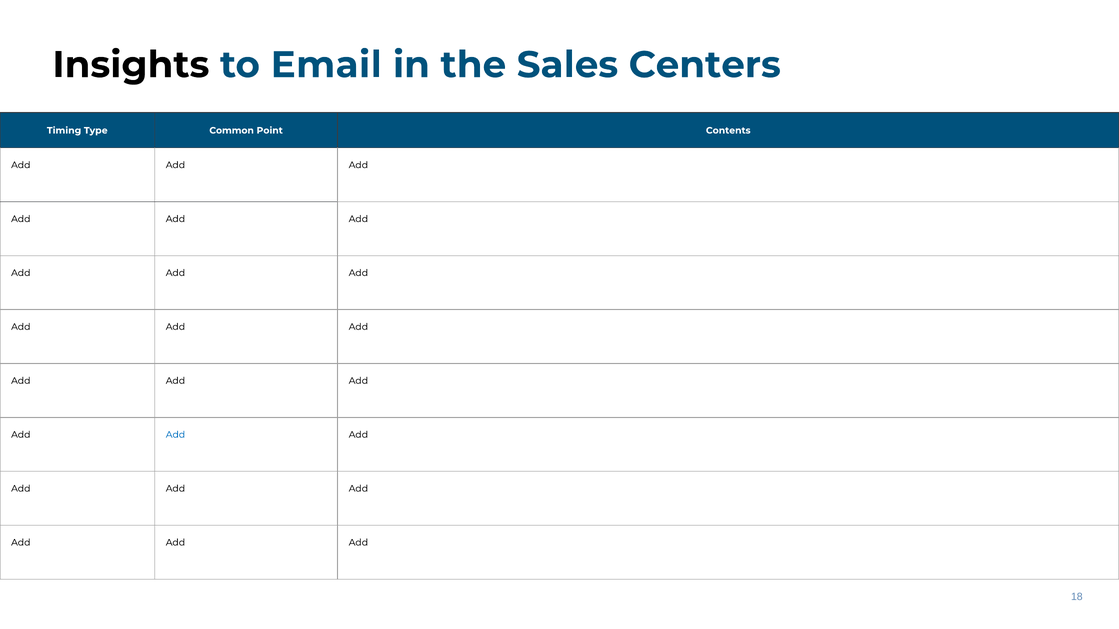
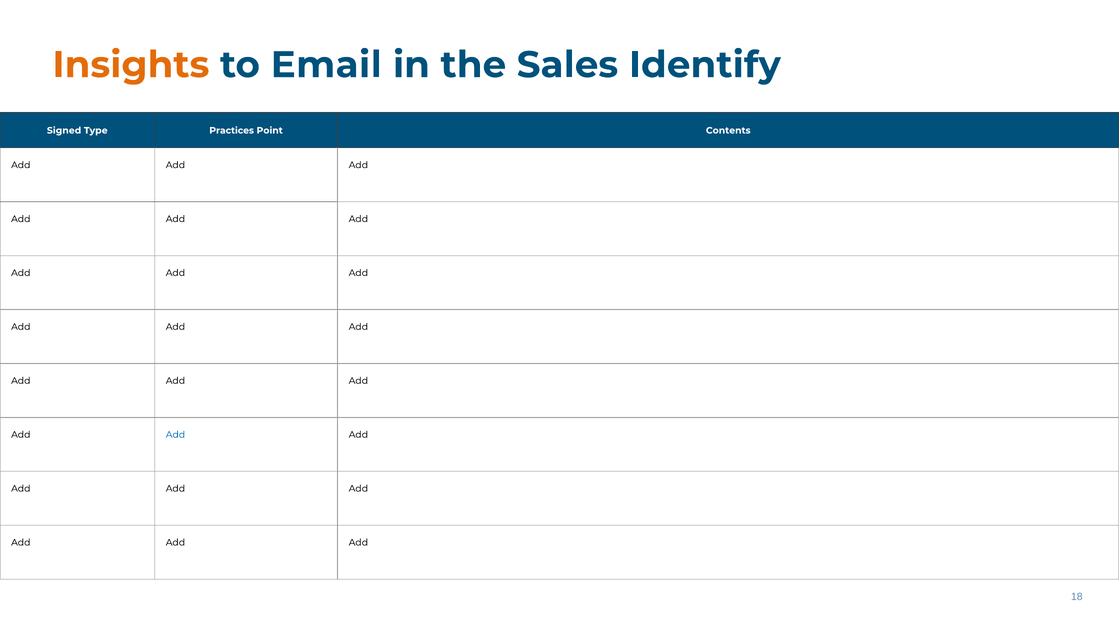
Insights colour: black -> orange (131, 65)
Centers: Centers -> Identify (705, 65)
Timing: Timing -> Signed (64, 131)
Common: Common -> Practices (232, 131)
